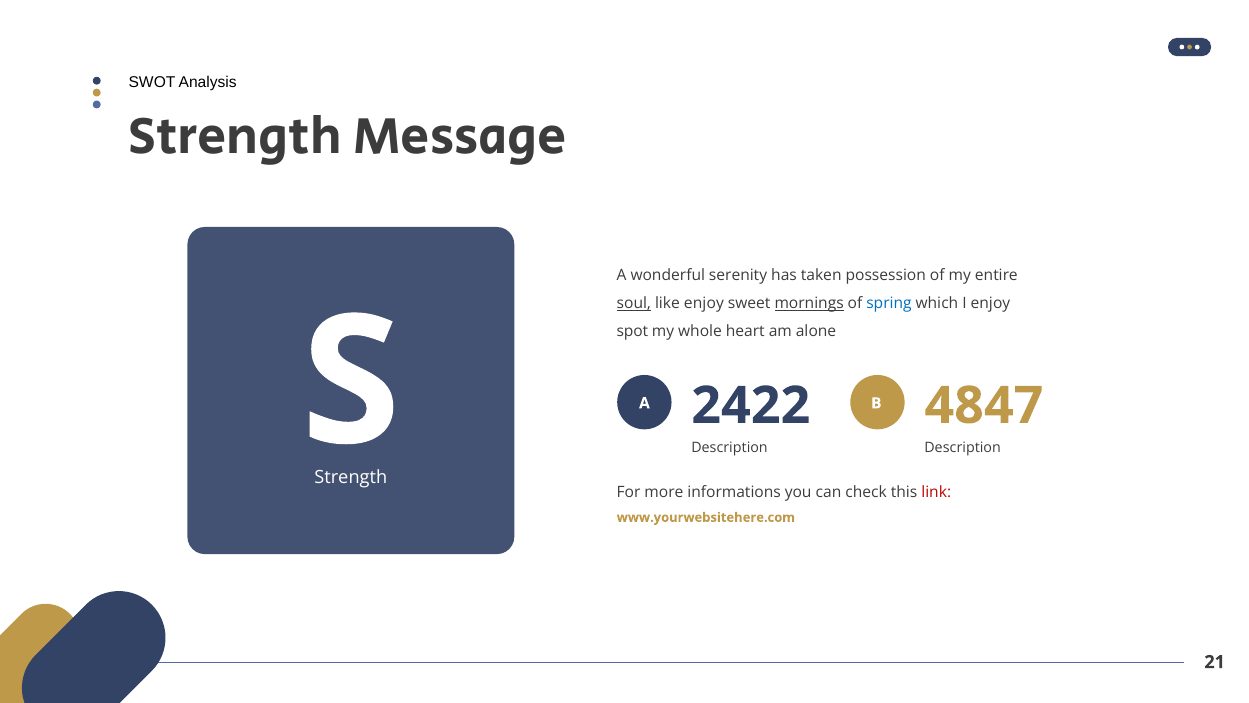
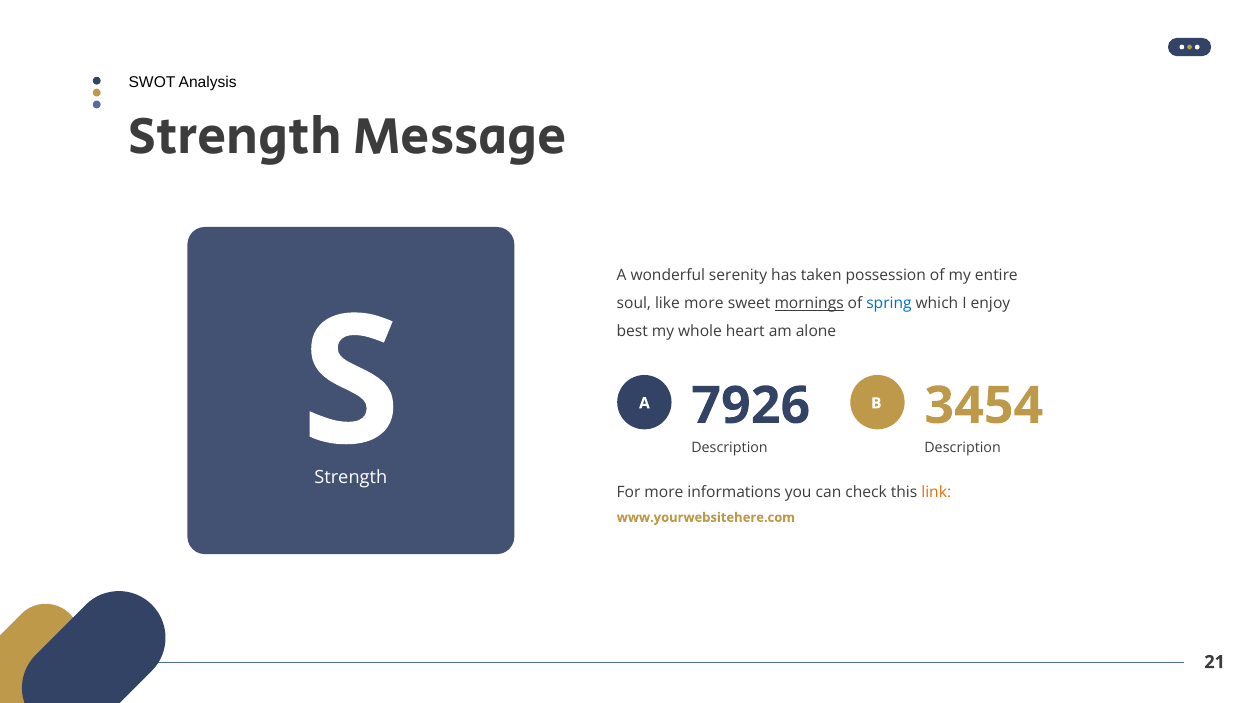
soul underline: present -> none (634, 303)
like enjoy: enjoy -> more (704, 303)
spot: spot -> best (632, 331)
2422: 2422 -> 7926 (751, 406)
4847: 4847 -> 3454 (984, 406)
link colour: red -> orange (936, 492)
